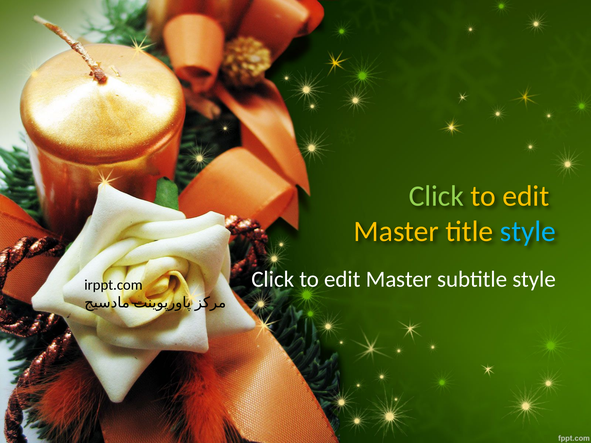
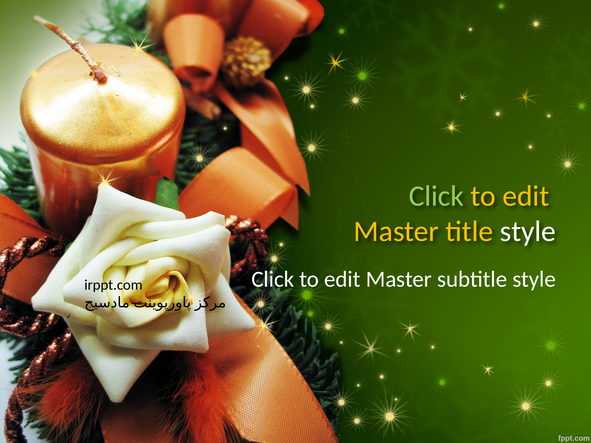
style colour: light blue -> white (528, 232)
